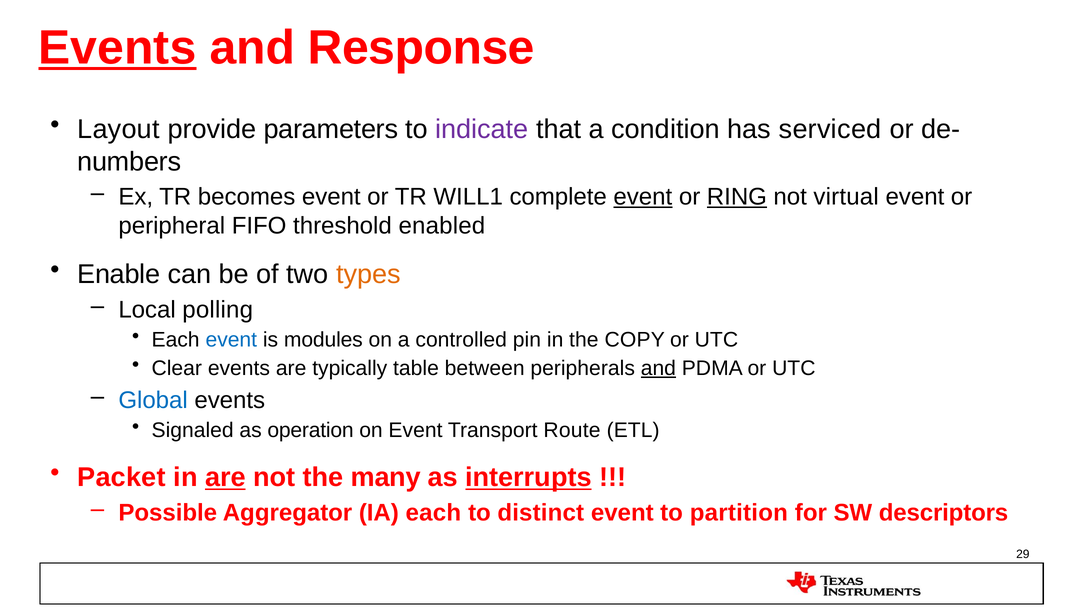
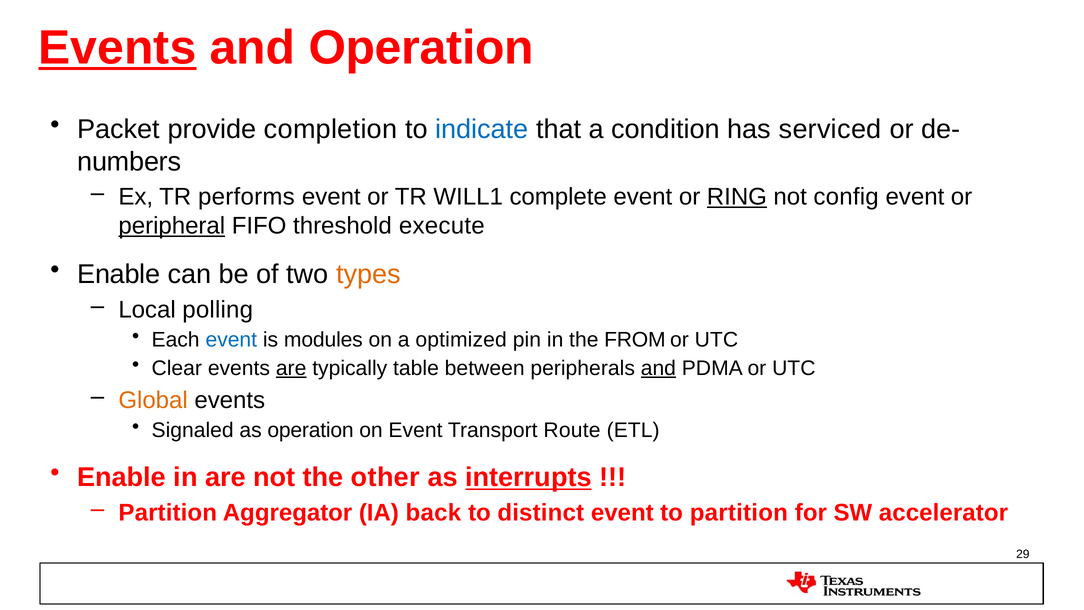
and Response: Response -> Operation (421, 48)
Layout: Layout -> Packet (119, 129)
parameters: parameters -> completion (331, 129)
indicate colour: purple -> blue (482, 129)
becomes: becomes -> performs (246, 197)
event underline: present -> none (643, 197)
virtual: virtual -> config (846, 197)
peripheral underline: none -> present (172, 226)
enabled: enabled -> execute (442, 226)
controlled: controlled -> optimized (461, 340)
COPY: COPY -> FROM (635, 340)
are underline: none -> present (291, 368)
Global colour: blue -> orange (153, 400)
Packet: Packet -> Enable (122, 477)
are underline: present -> none (225, 477)
many: many -> other (385, 477)
Possible: Possible -> Partition (168, 513)
IA each: each -> back (433, 513)
descriptors: descriptors -> accelerator (943, 513)
